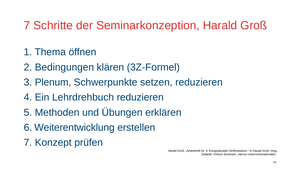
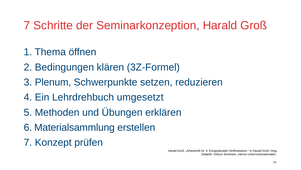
Lehrdrehbuch reduzieren: reduzieren -> umgesetzt (140, 97)
Weiterentwicklung: Weiterentwicklung -> Materialsammlung (74, 127)
